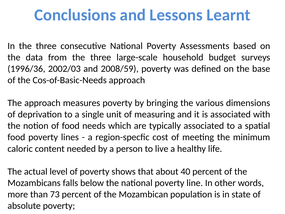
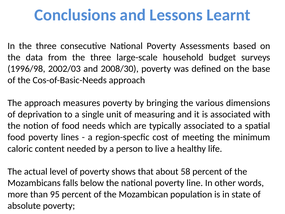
1996/36: 1996/36 -> 1996/98 (26, 69)
2008/59: 2008/59 -> 2008/30 (120, 69)
40: 40 -> 58 (185, 171)
73: 73 -> 95 (55, 194)
